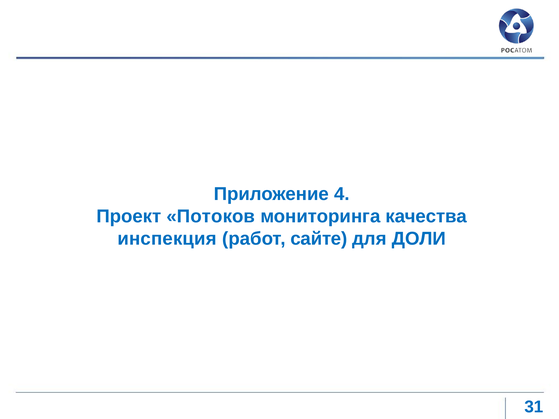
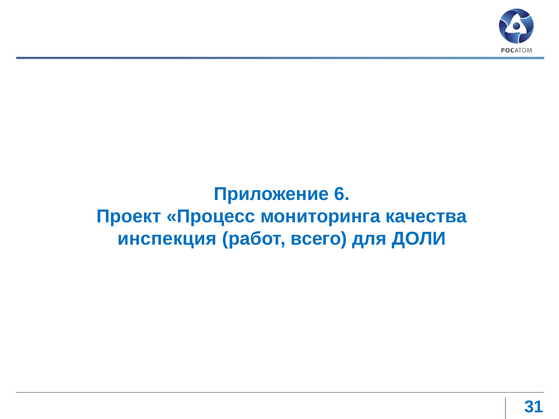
4: 4 -> 6 (342, 194)
Потоков: Потоков -> Процесс (211, 217)
сайте: сайте -> всего (319, 239)
